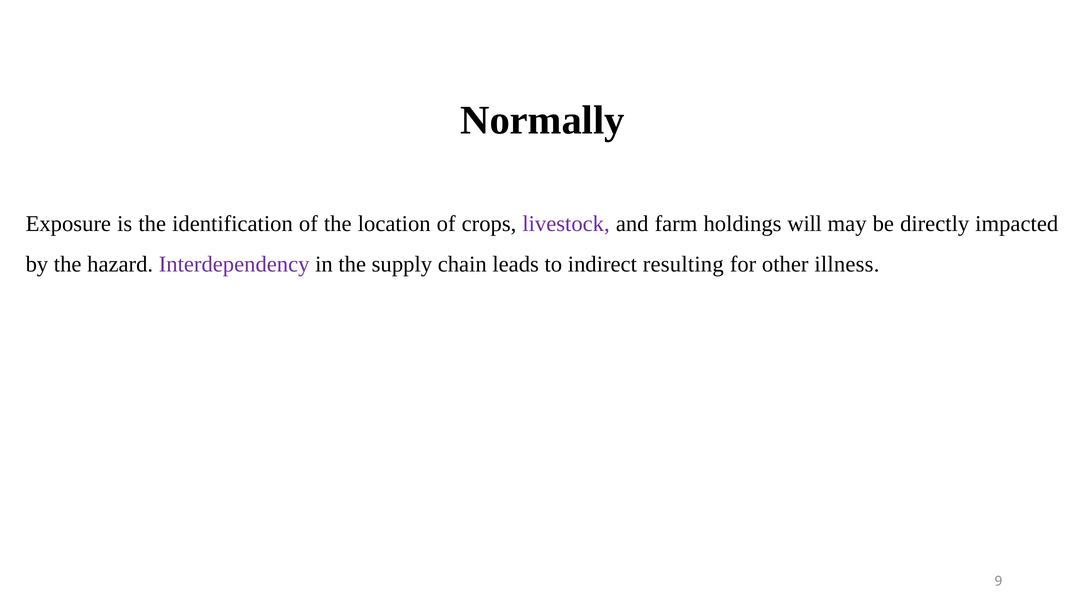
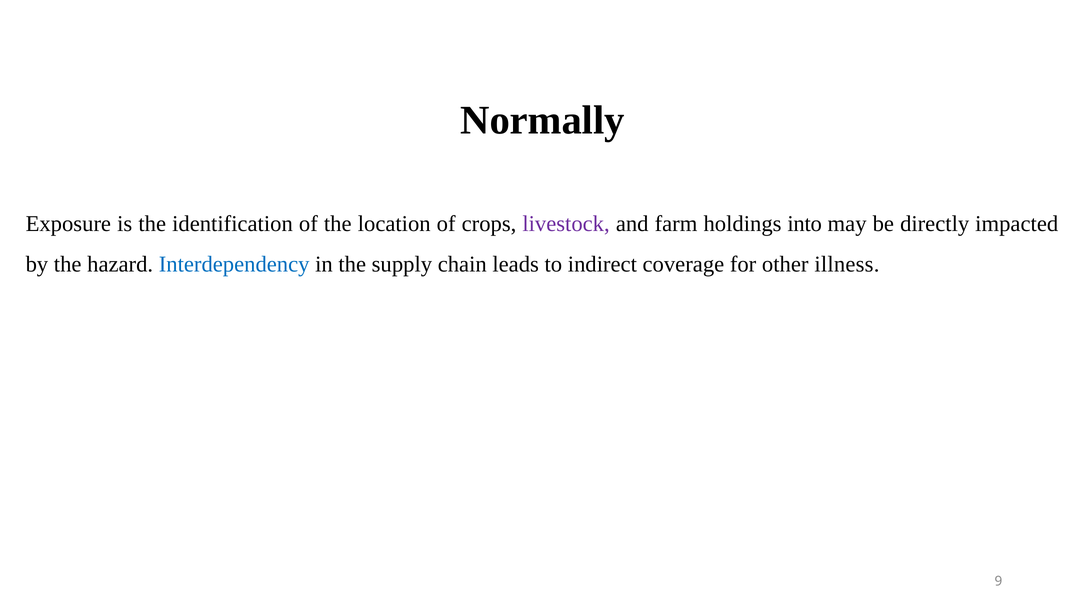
will: will -> into (805, 224)
Interdependency colour: purple -> blue (234, 265)
resulting: resulting -> coverage (683, 265)
